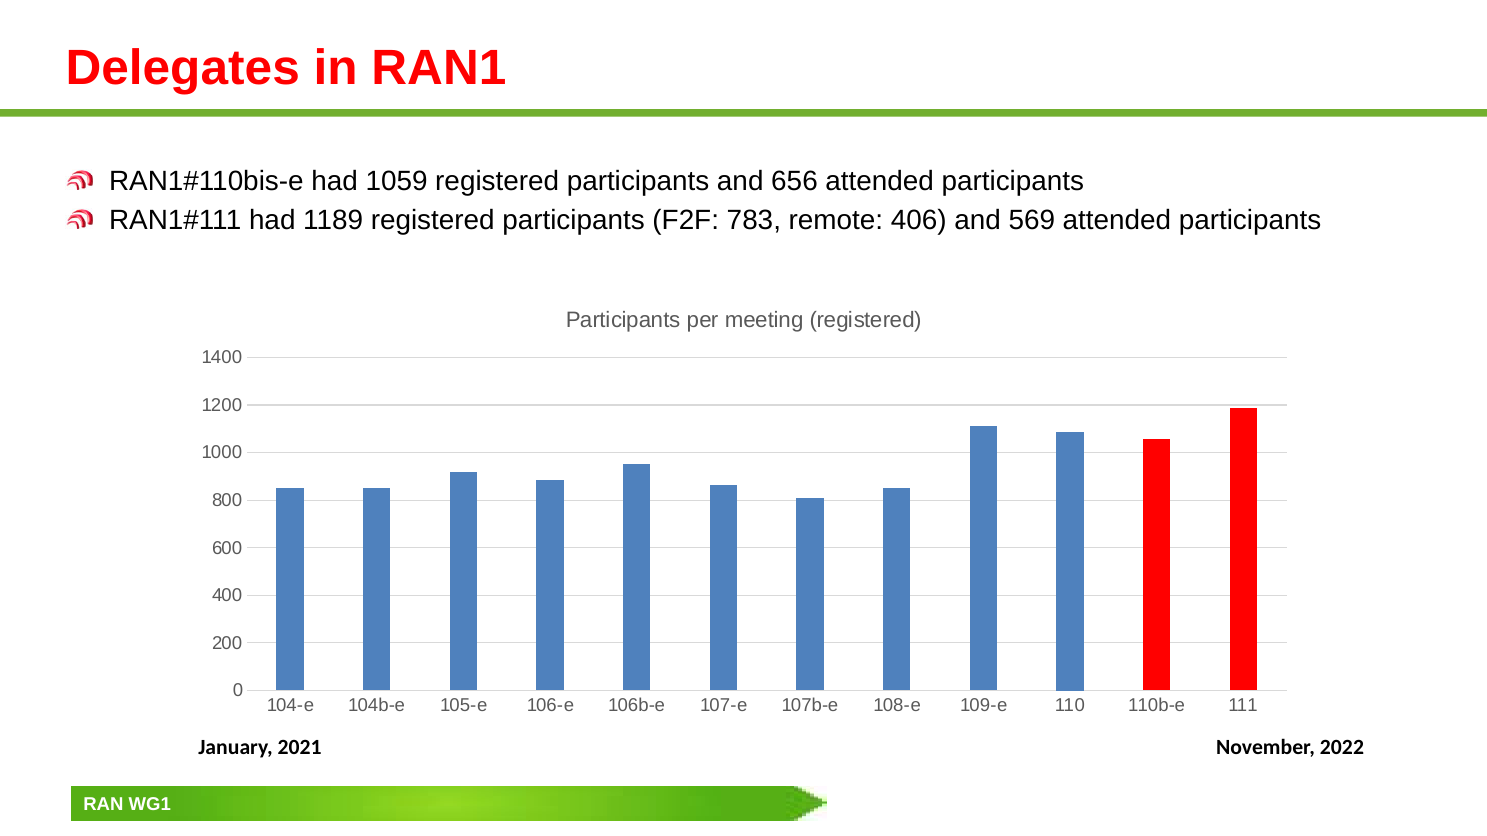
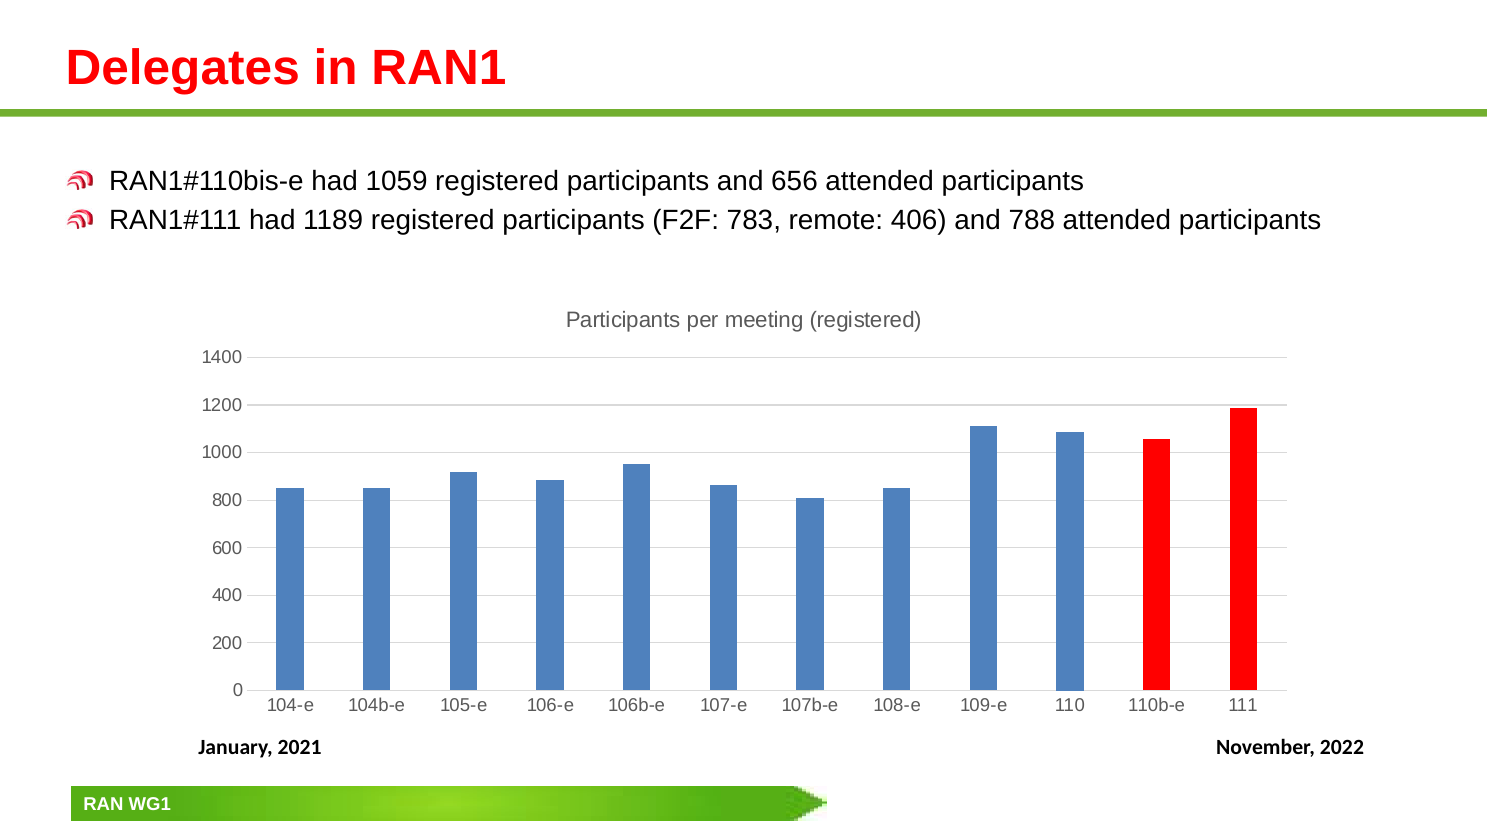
569: 569 -> 788 (1032, 221)
